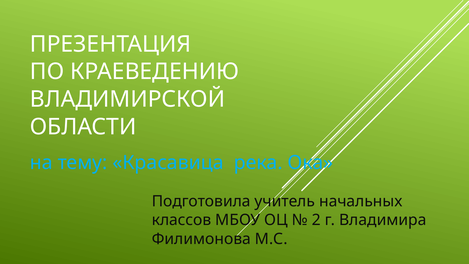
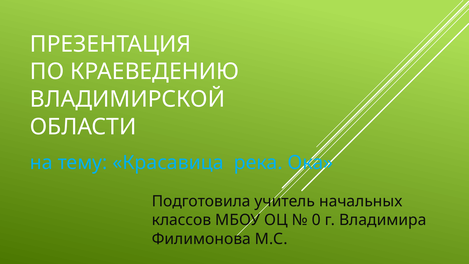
2: 2 -> 0 (316, 220)
